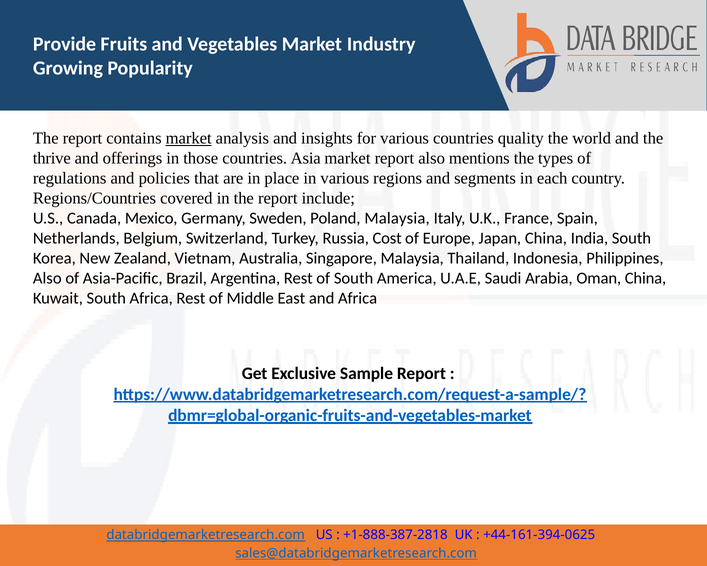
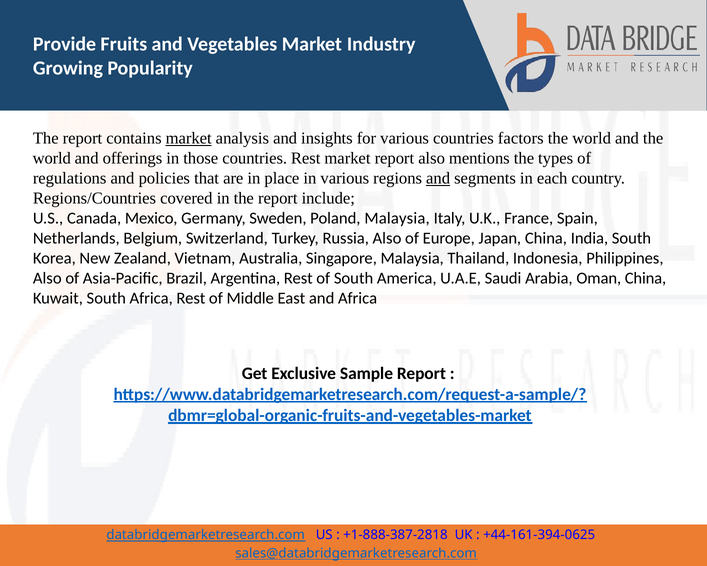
quality: quality -> factors (521, 138)
thrive: thrive -> world (52, 158)
countries Asia: Asia -> Rest (306, 158)
and underline: none -> present (438, 178)
Russia Cost: Cost -> Also (387, 238)
